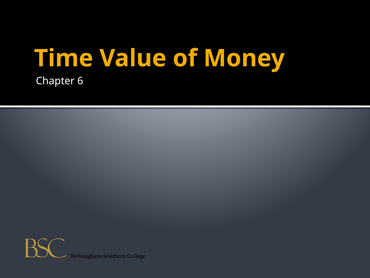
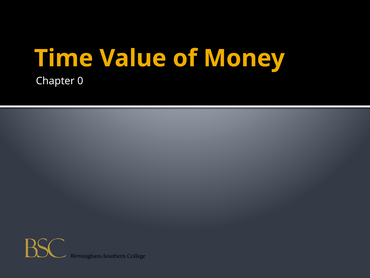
6: 6 -> 0 (80, 81)
